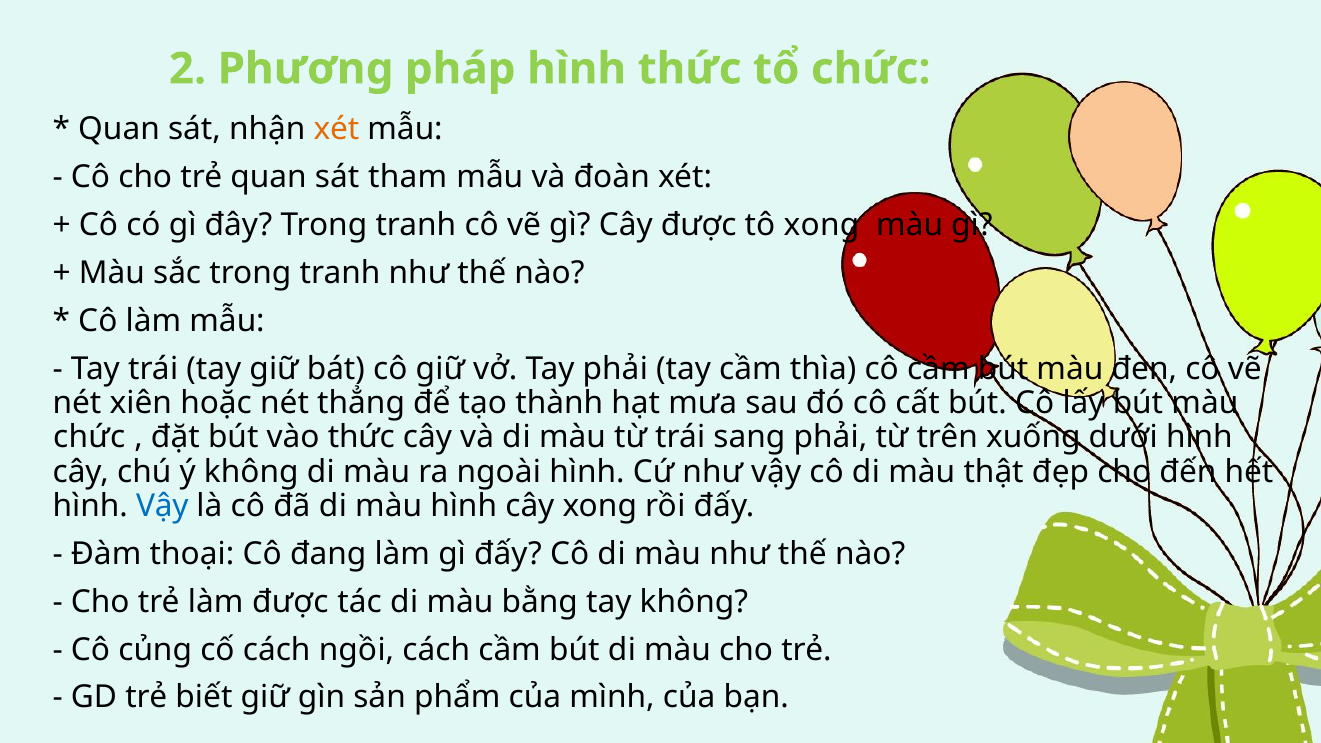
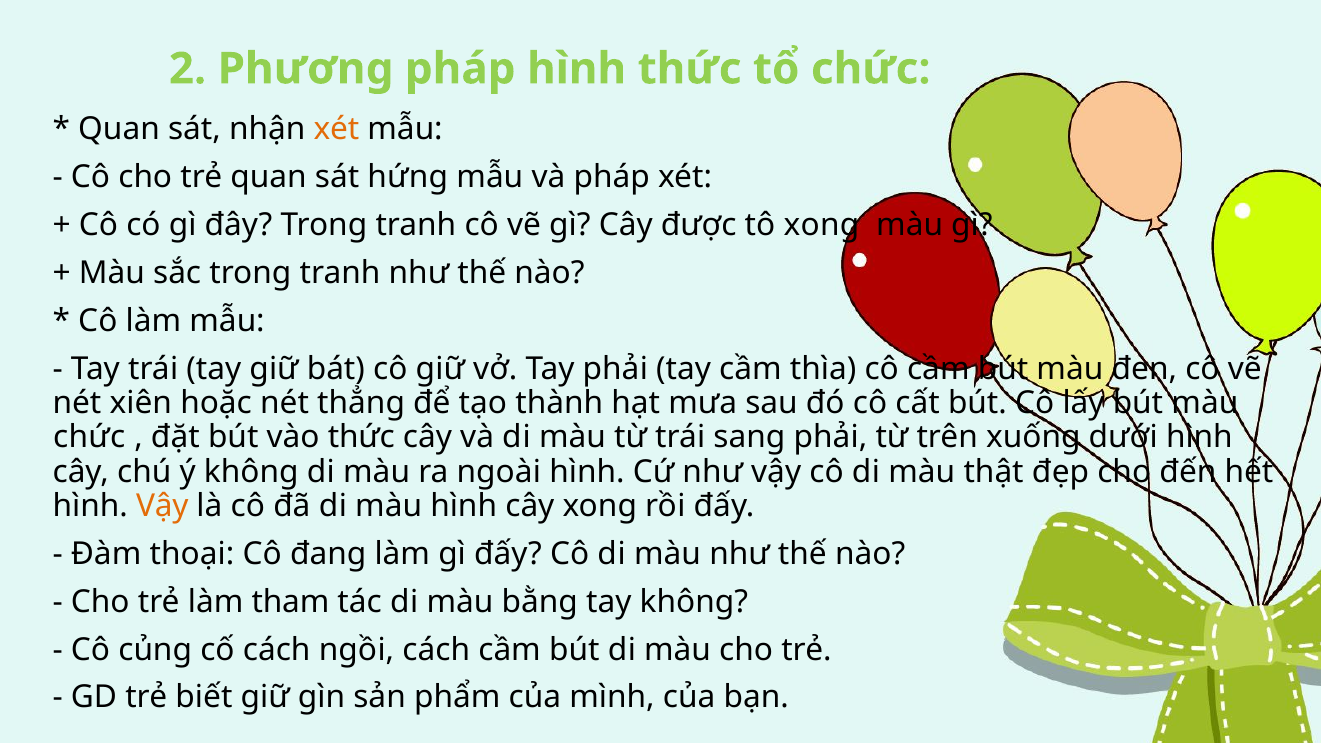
tham: tham -> hứng (408, 177)
và đoàn: đoàn -> pháp (612, 177)
Vậy colour: blue -> orange (162, 506)
làm được: được -> tham (290, 602)
